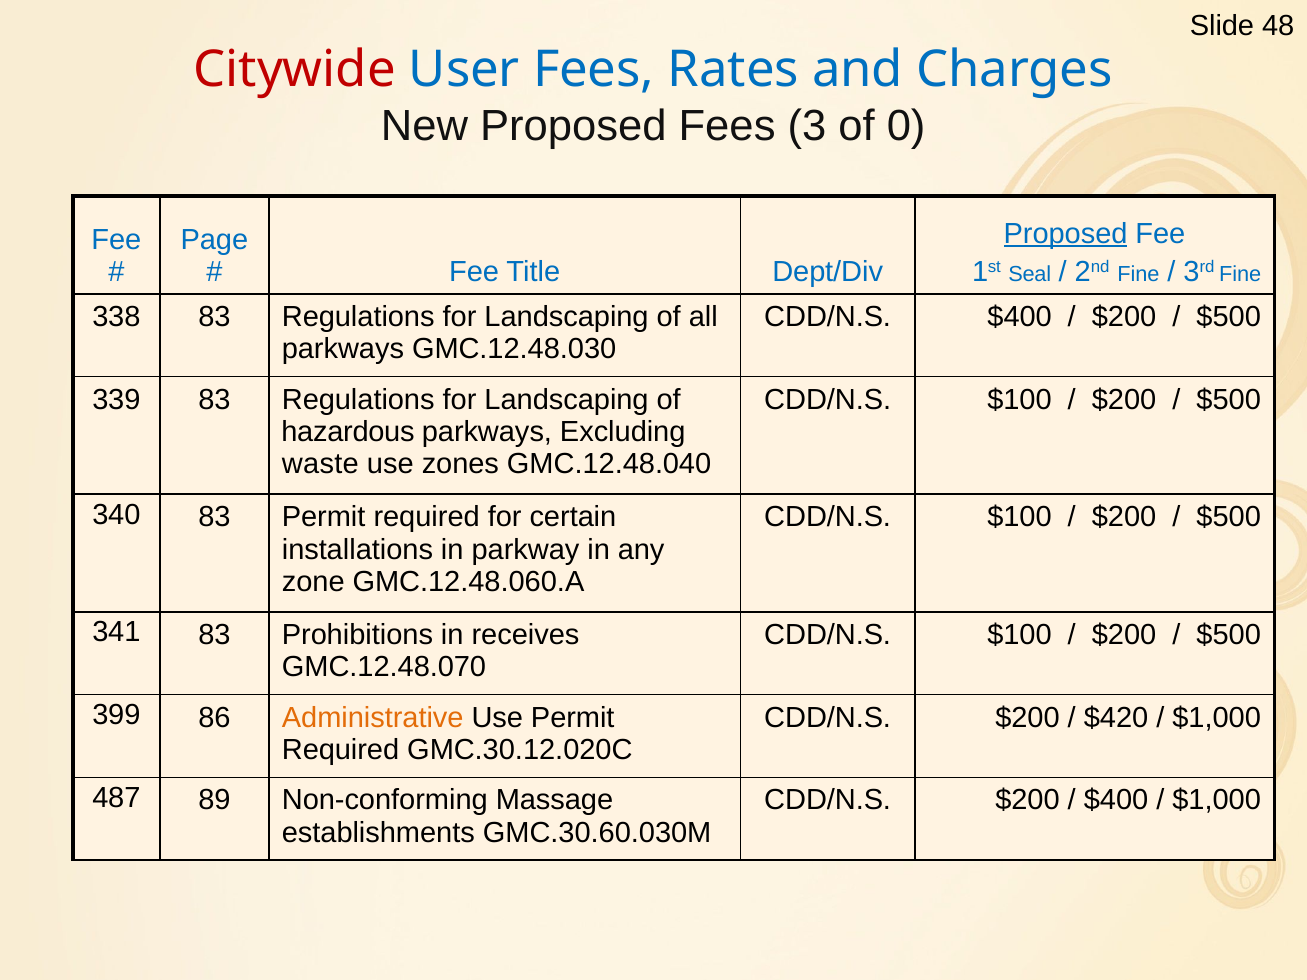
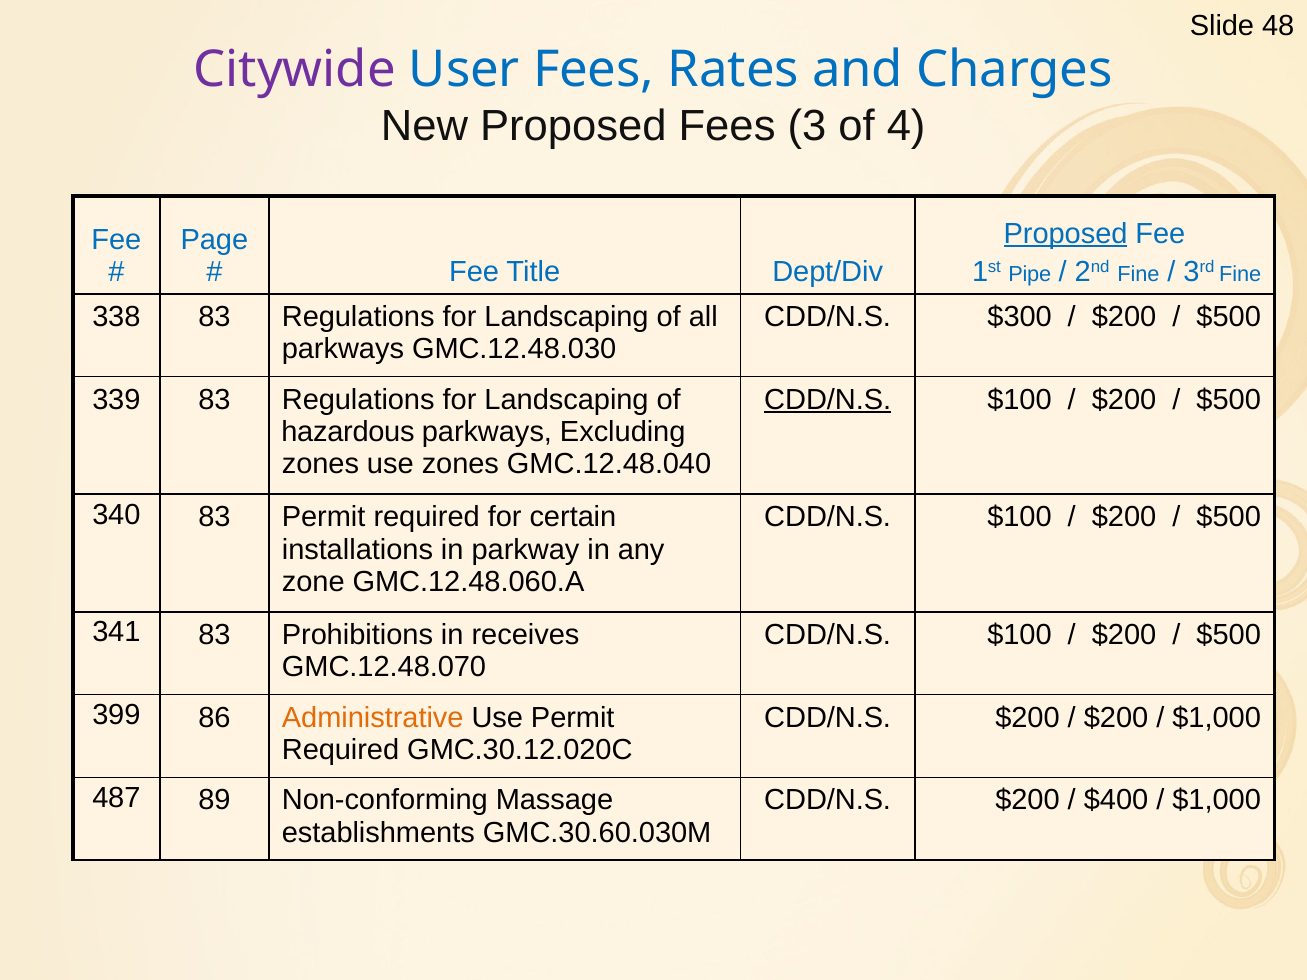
Citywide colour: red -> purple (295, 70)
0: 0 -> 4 (906, 126)
Seal: Seal -> Pipe (1030, 274)
CDD/N.S $400: $400 -> $300 (1020, 317)
CDD/N.S underline: none -> present (828, 400)
waste: waste -> zones (320, 464)
$420: $420 -> $200 (1116, 718)
